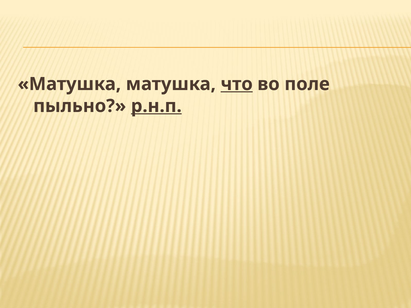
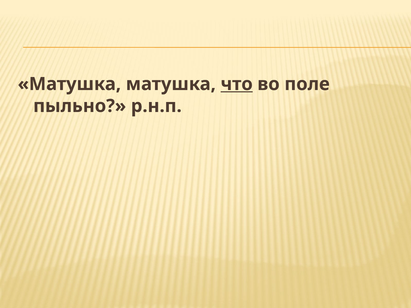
р.н.п underline: present -> none (156, 106)
